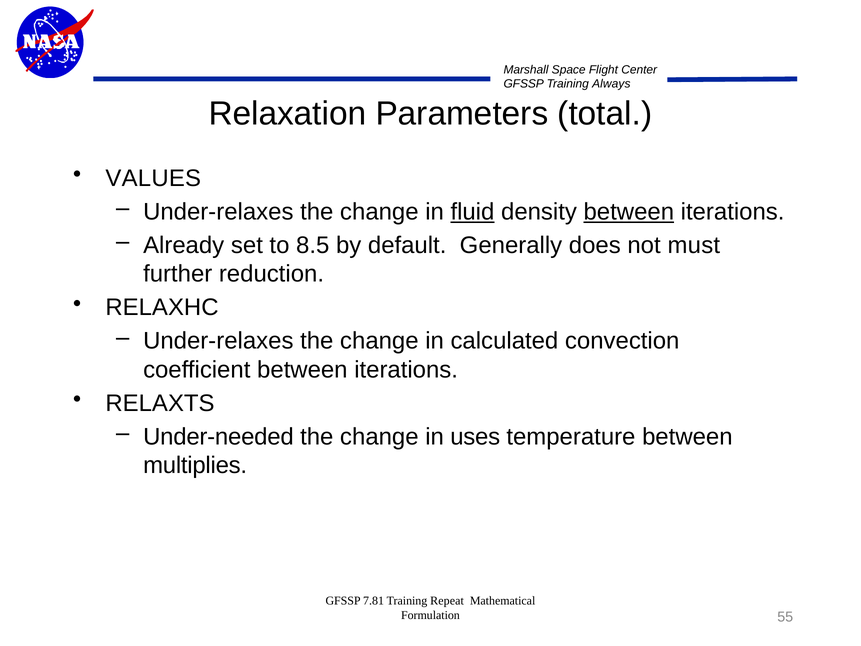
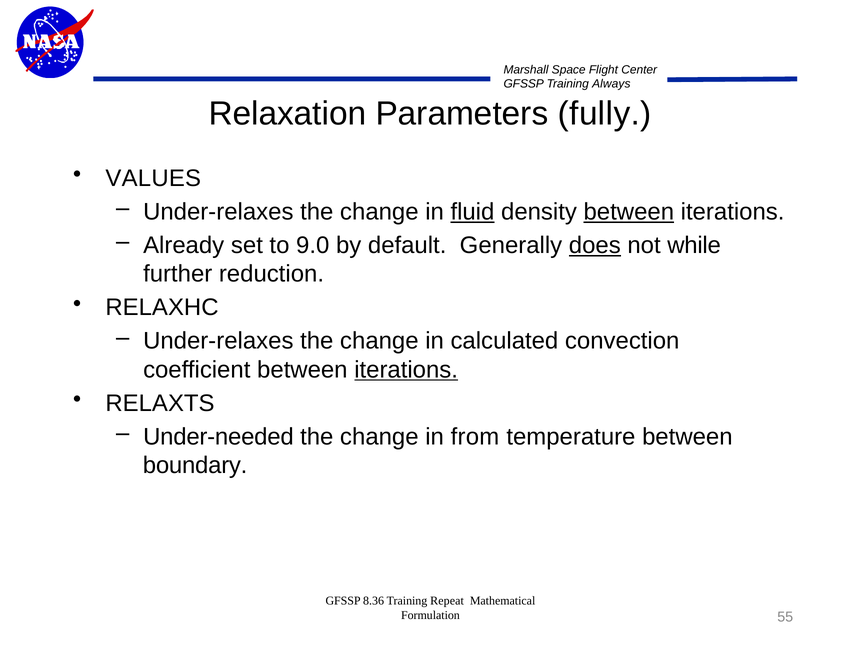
total: total -> fully (605, 114)
8.5: 8.5 -> 9.0 (313, 245)
does underline: none -> present (595, 245)
must: must -> while (694, 245)
iterations underline: none -> present (406, 370)
uses: uses -> from (475, 437)
multiplies: multiplies -> boundary (195, 465)
7.81: 7.81 -> 8.36 (374, 601)
